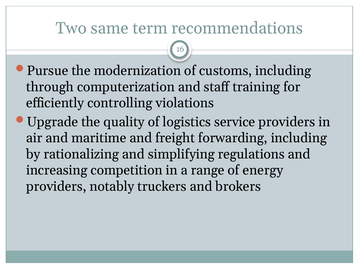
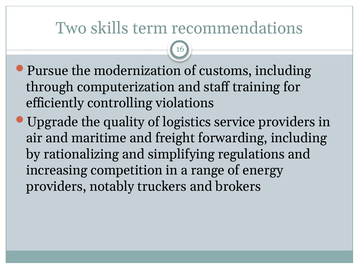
same: same -> skills (110, 28)
